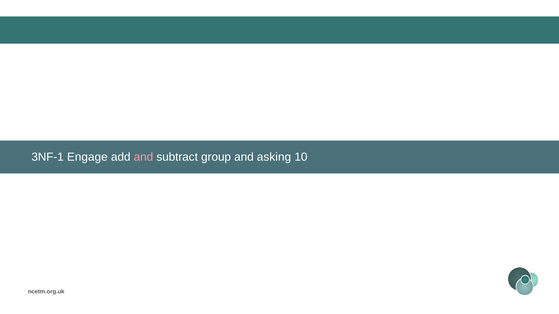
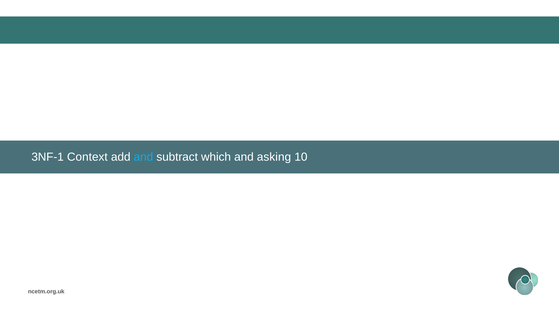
Engage: Engage -> Context (87, 157)
and colour: pink -> light blue (143, 157)
group: group -> which (216, 157)
